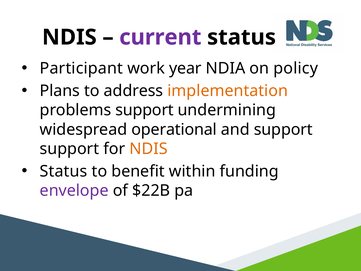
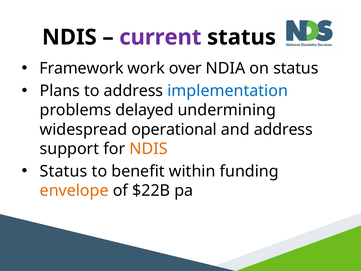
Participant: Participant -> Framework (82, 68)
year: year -> over (185, 68)
on policy: policy -> status (296, 68)
implementation colour: orange -> blue (228, 91)
problems support: support -> delayed (145, 110)
and support: support -> address (283, 129)
envelope colour: purple -> orange (74, 190)
